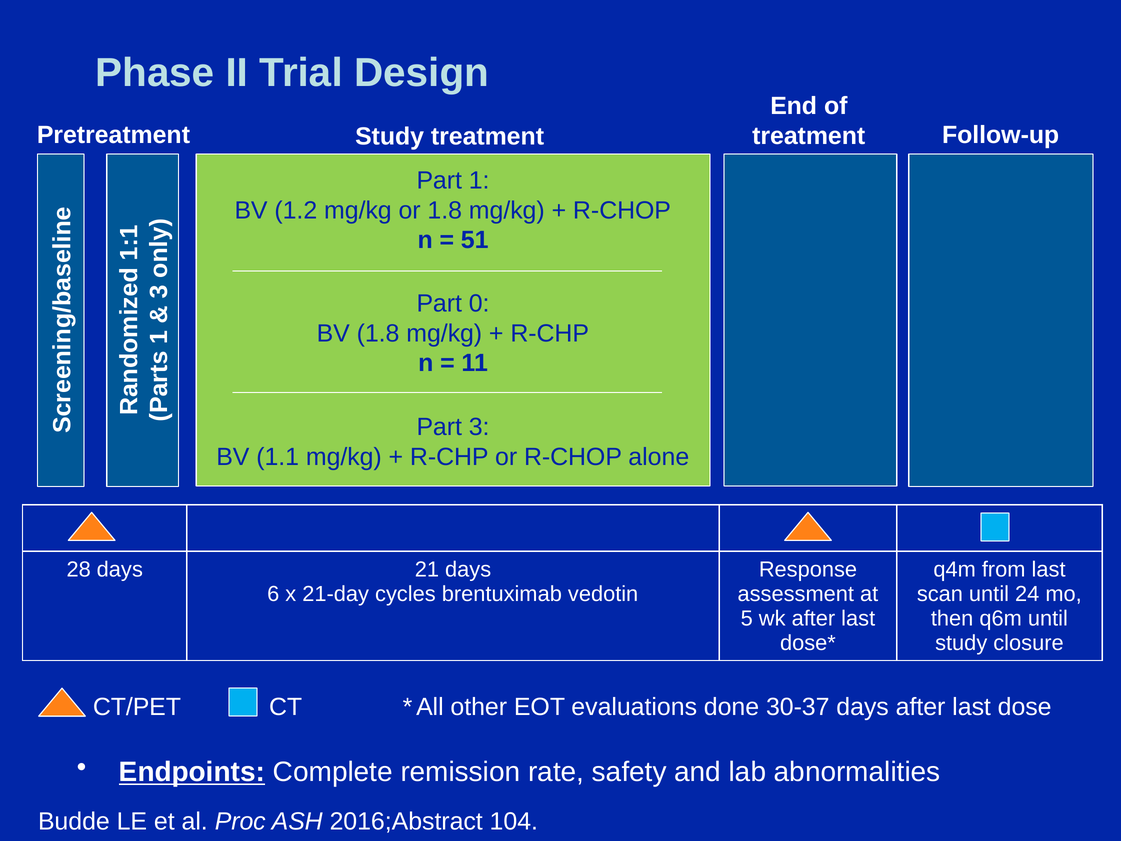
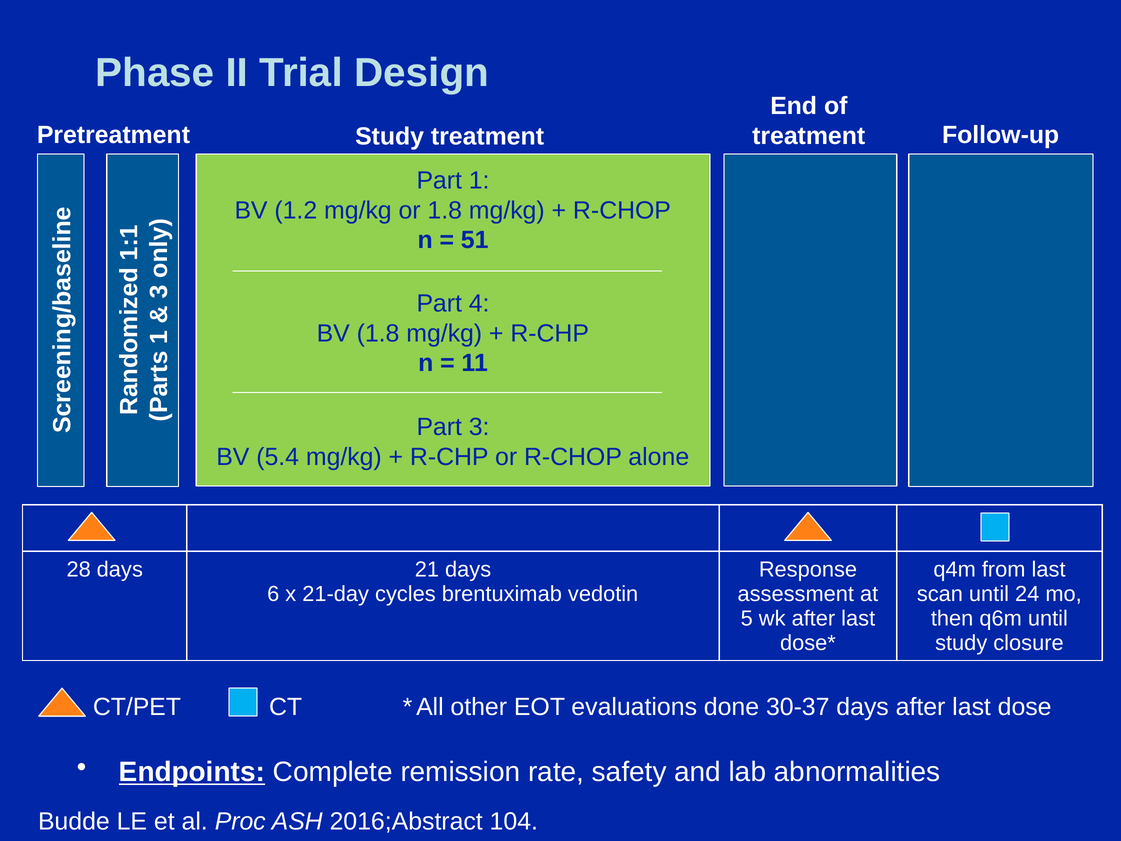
0: 0 -> 4 (479, 303)
1.1: 1.1 -> 5.4 (278, 457)
